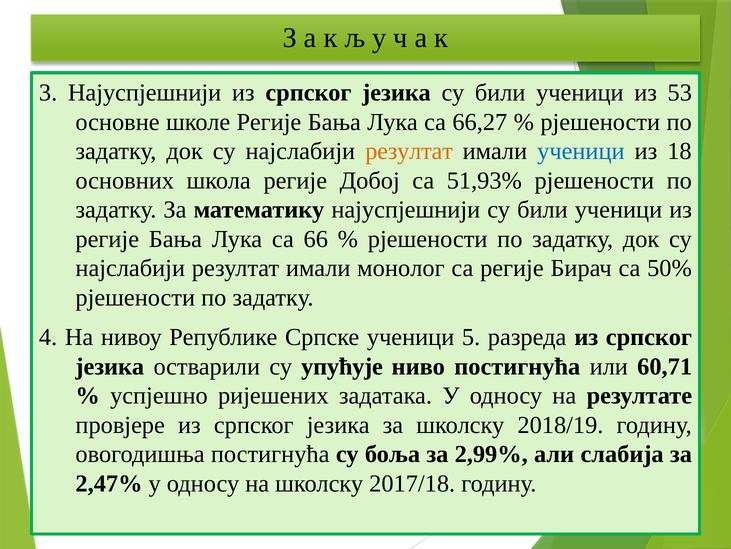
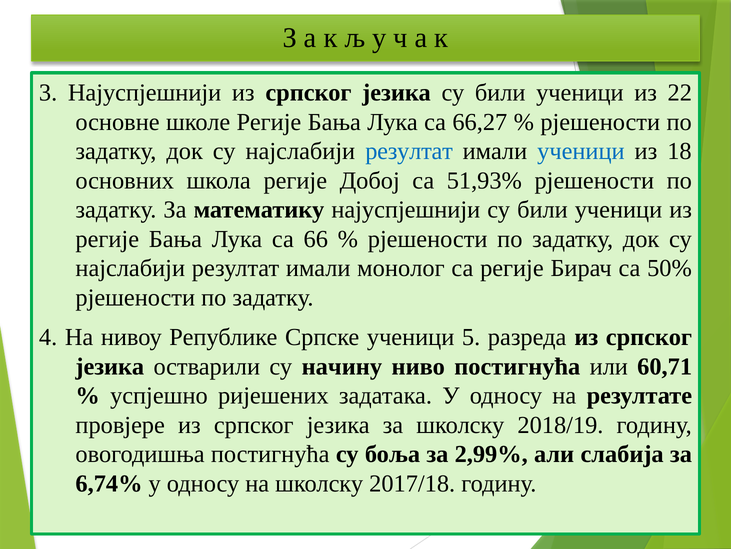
53: 53 -> 22 (680, 93)
резултат colour: orange -> blue (409, 151)
упућује: упућује -> начину (342, 366)
2,47%: 2,47% -> 6,74% (109, 483)
